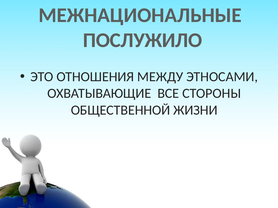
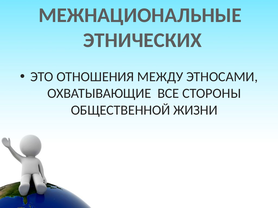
ПОСЛУЖИЛО: ПОСЛУЖИЛО -> ЭТНИЧЕСКИХ (142, 40)
